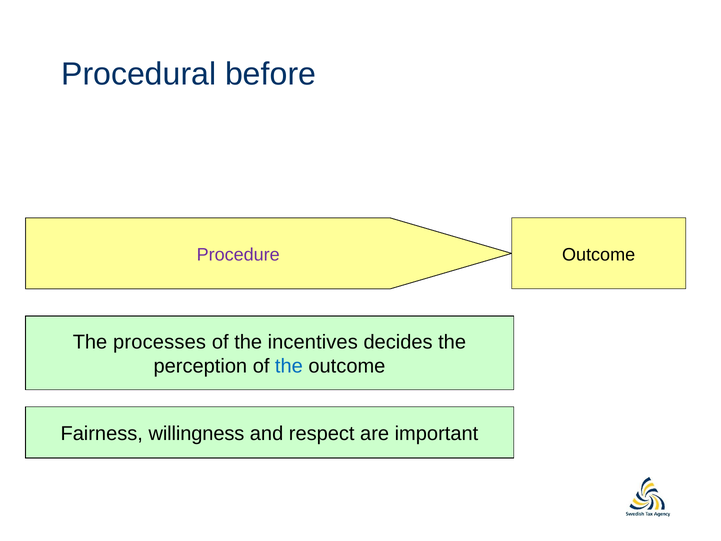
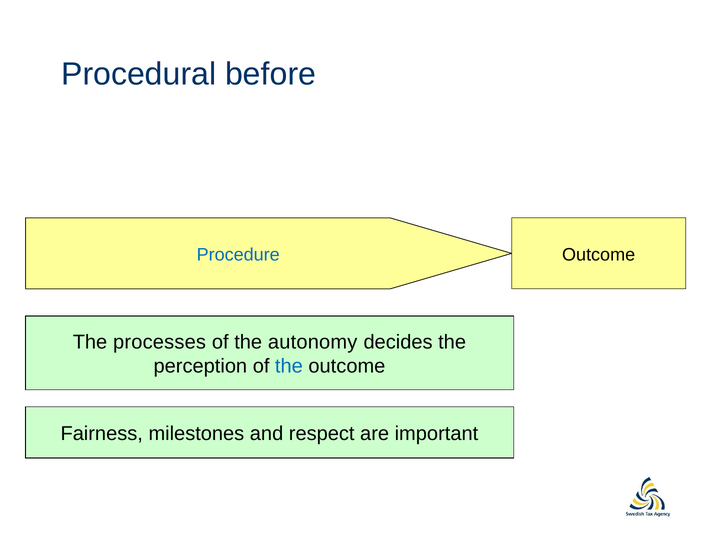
Procedure colour: purple -> blue (238, 255)
incentives: incentives -> autonomy (313, 342)
willingness: willingness -> milestones (196, 434)
